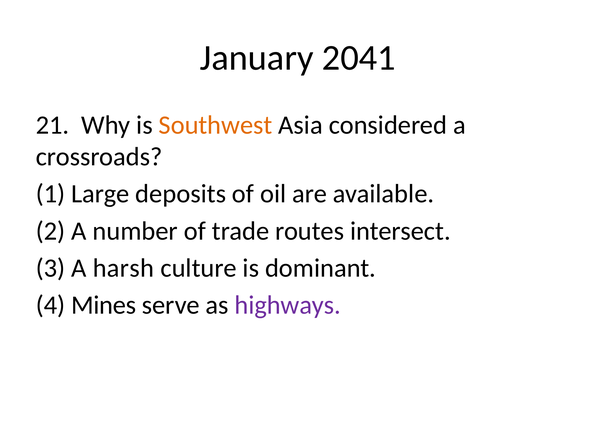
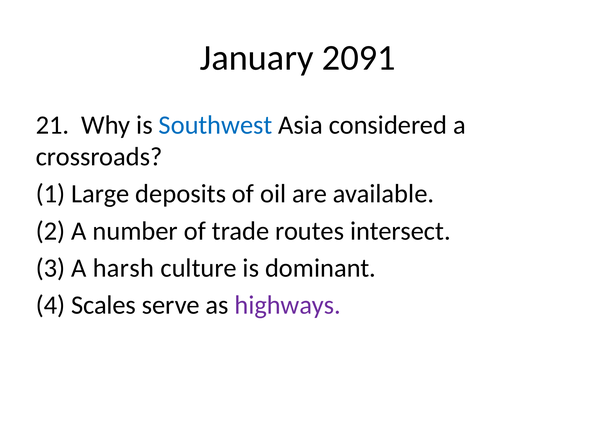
2041: 2041 -> 2091 (359, 58)
Southwest colour: orange -> blue (215, 125)
Mines: Mines -> Scales (104, 305)
